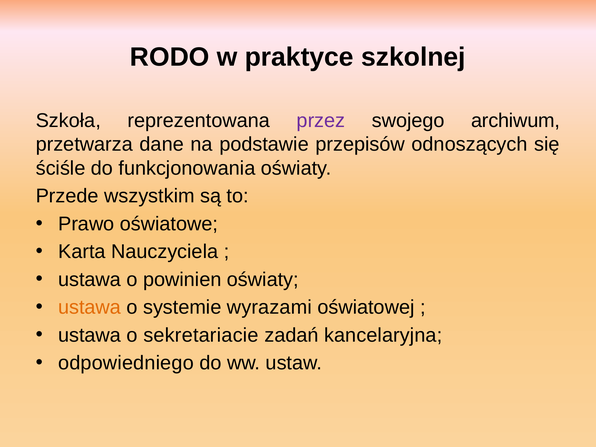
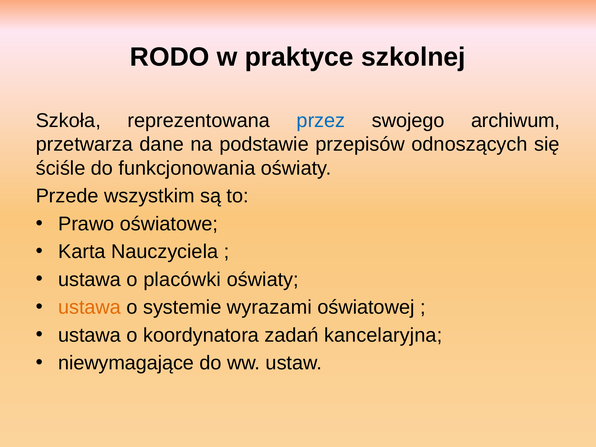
przez colour: purple -> blue (321, 121)
powinien: powinien -> placówki (182, 279)
sekretariacie: sekretariacie -> koordynatora (201, 335)
odpowiedniego: odpowiedniego -> niewymagające (126, 363)
